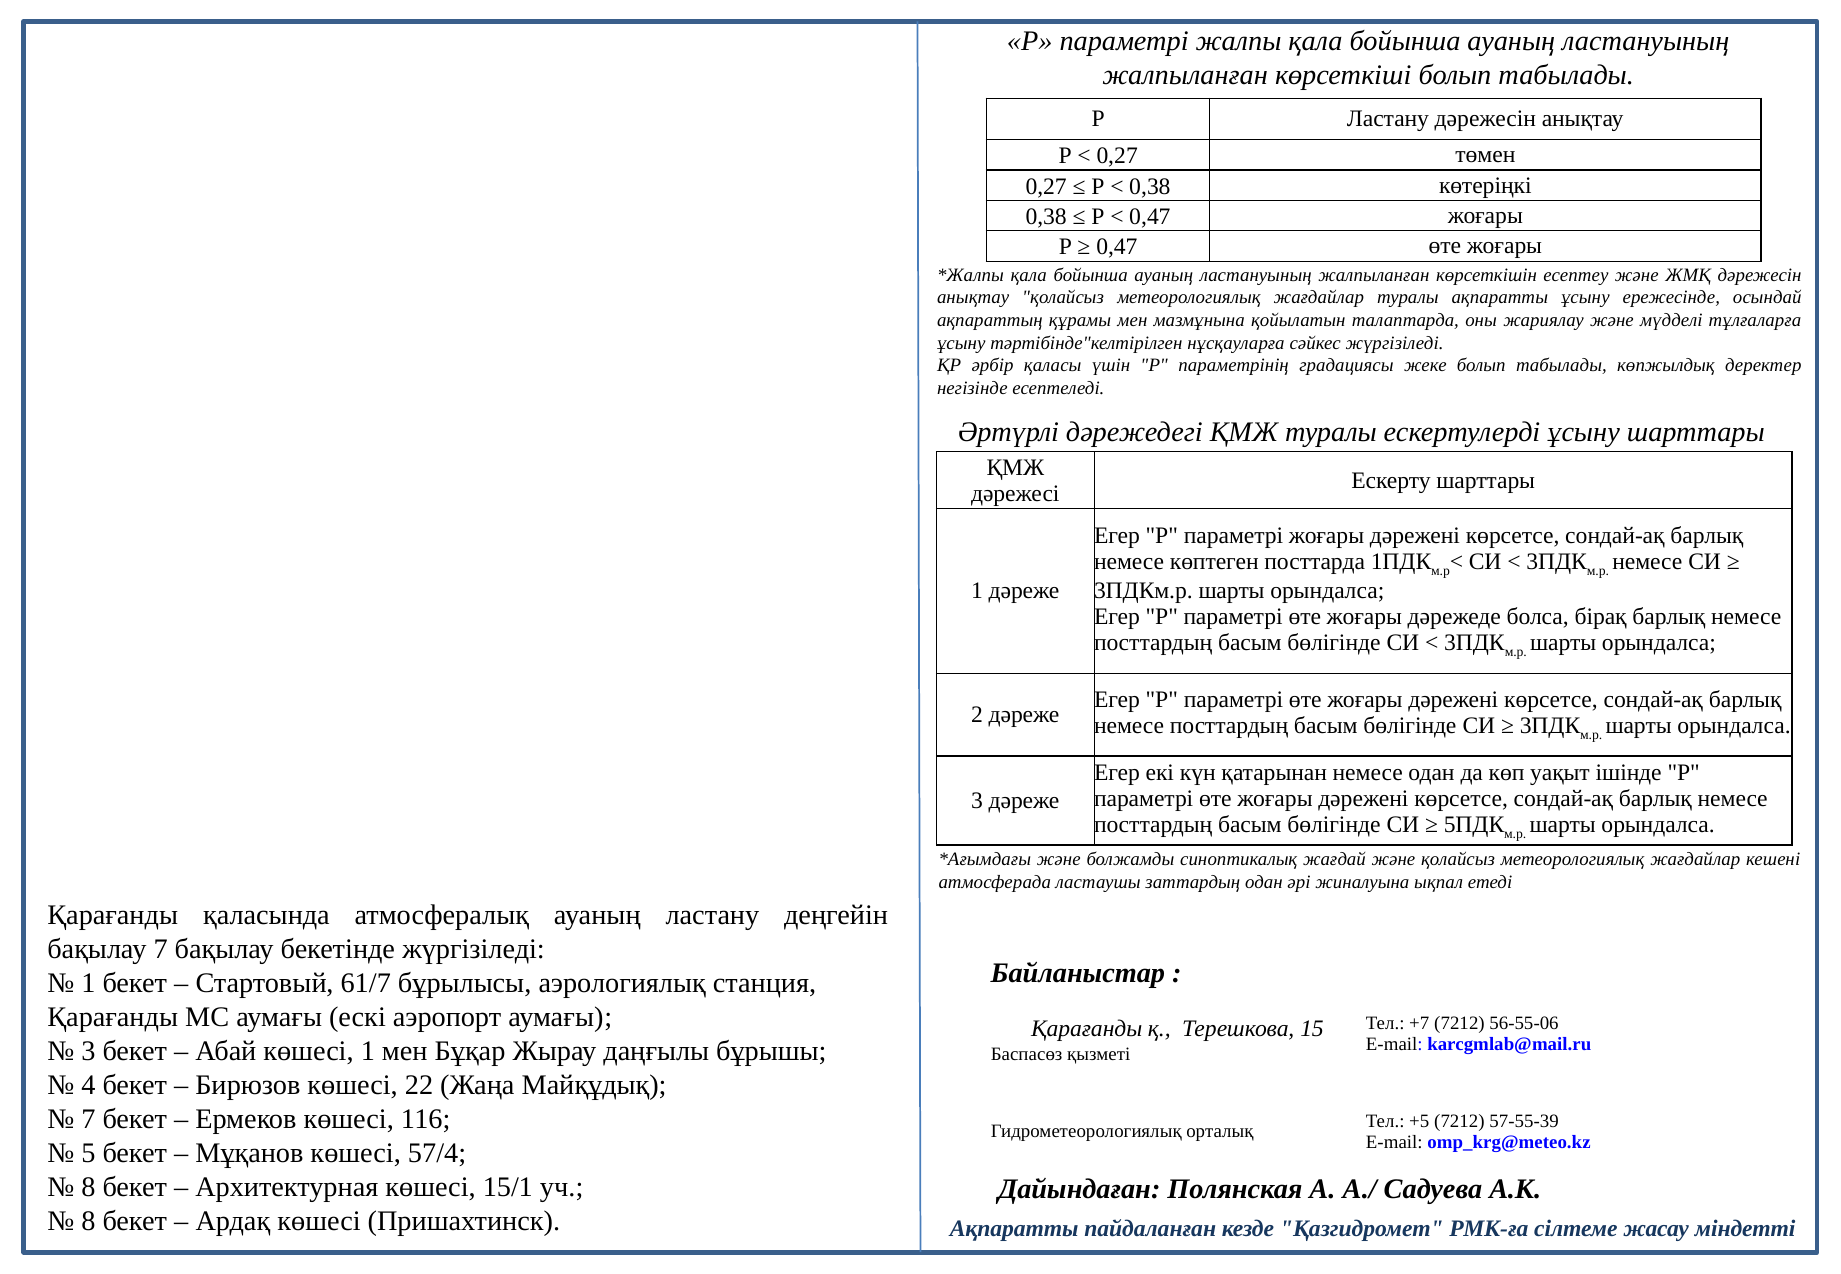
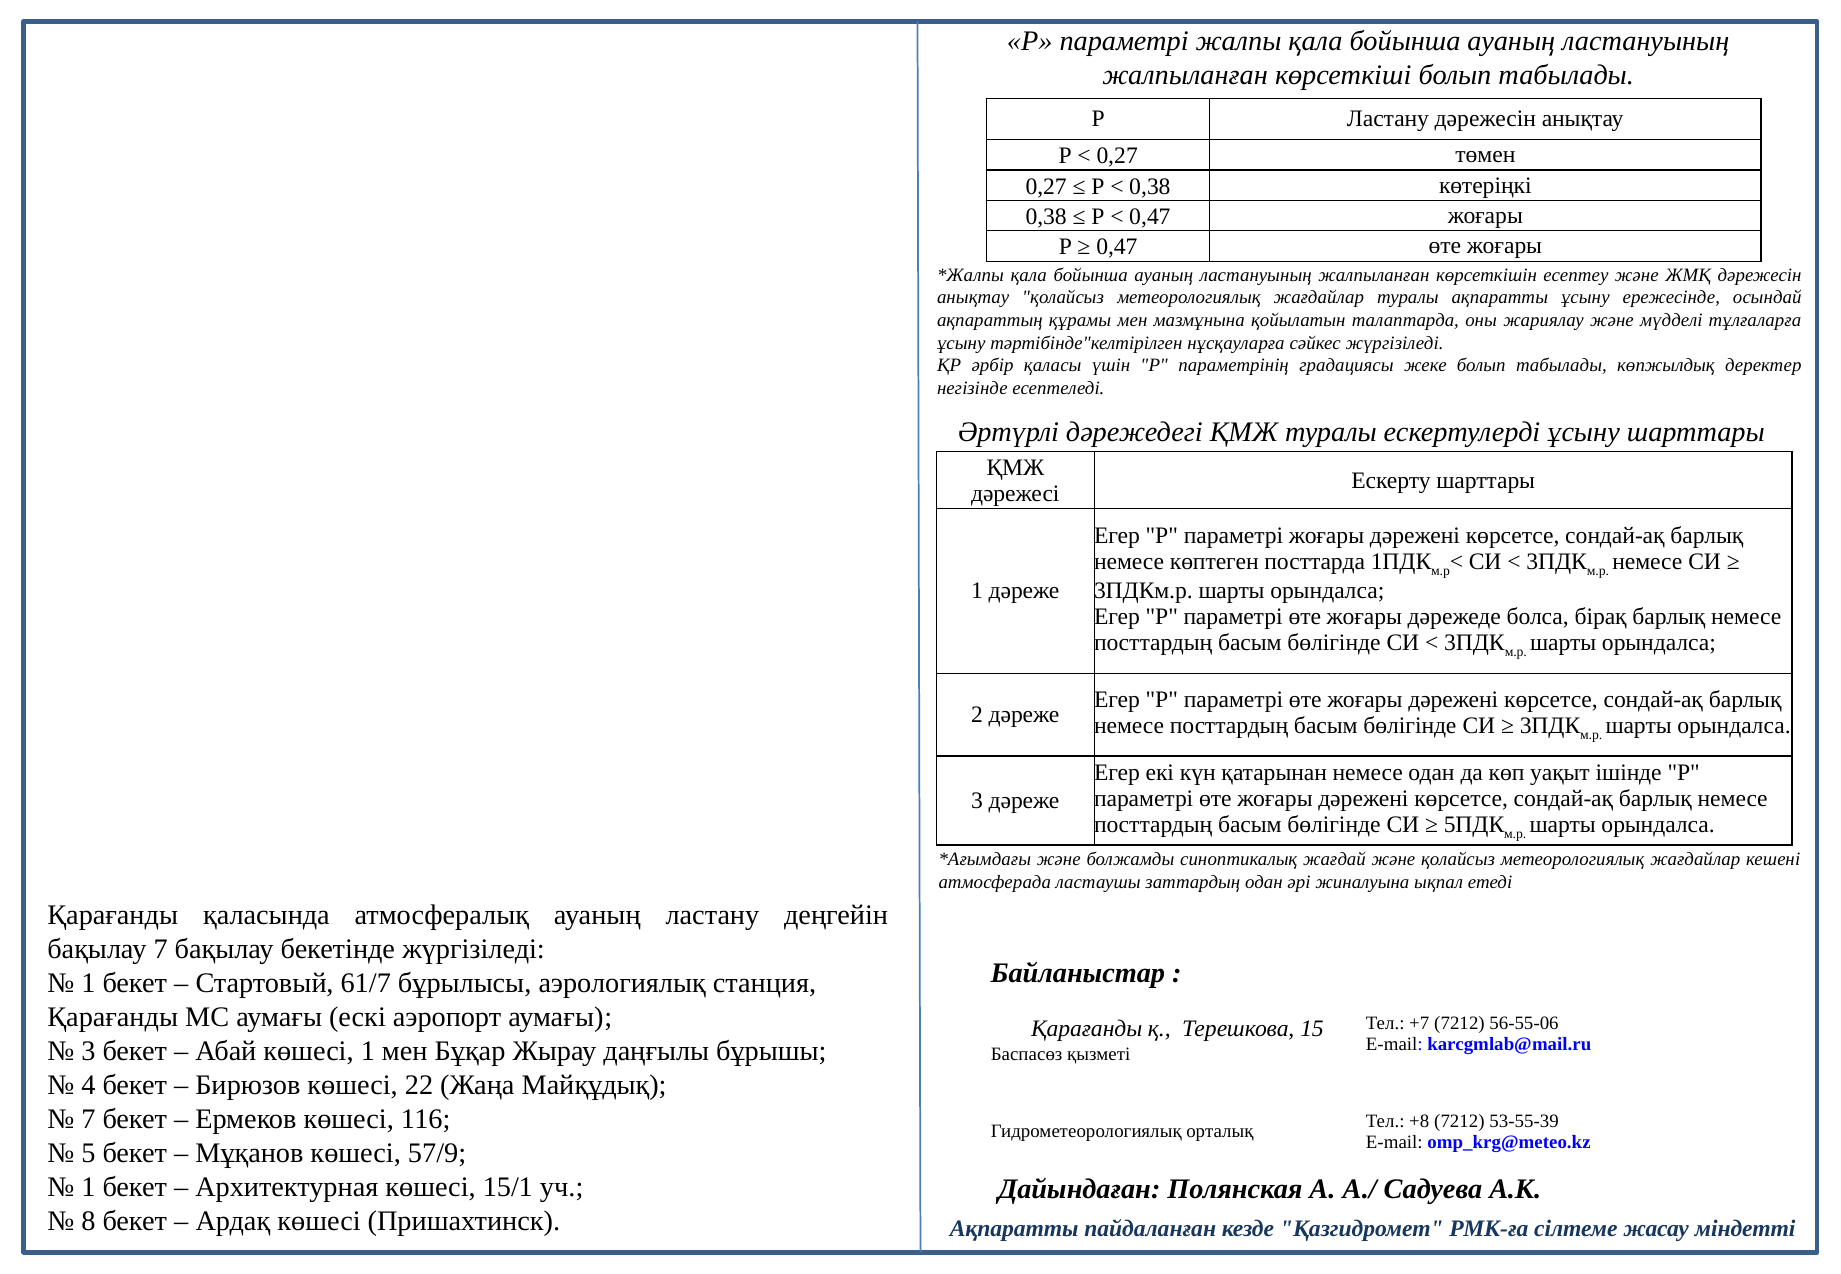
+5: +5 -> +8 (1419, 1121)
57-55-39: 57-55-39 -> 53-55-39 (1524, 1121)
57/4: 57/4 -> 57/9 (437, 1154)
8: 8 -> 1 (88, 1188)
